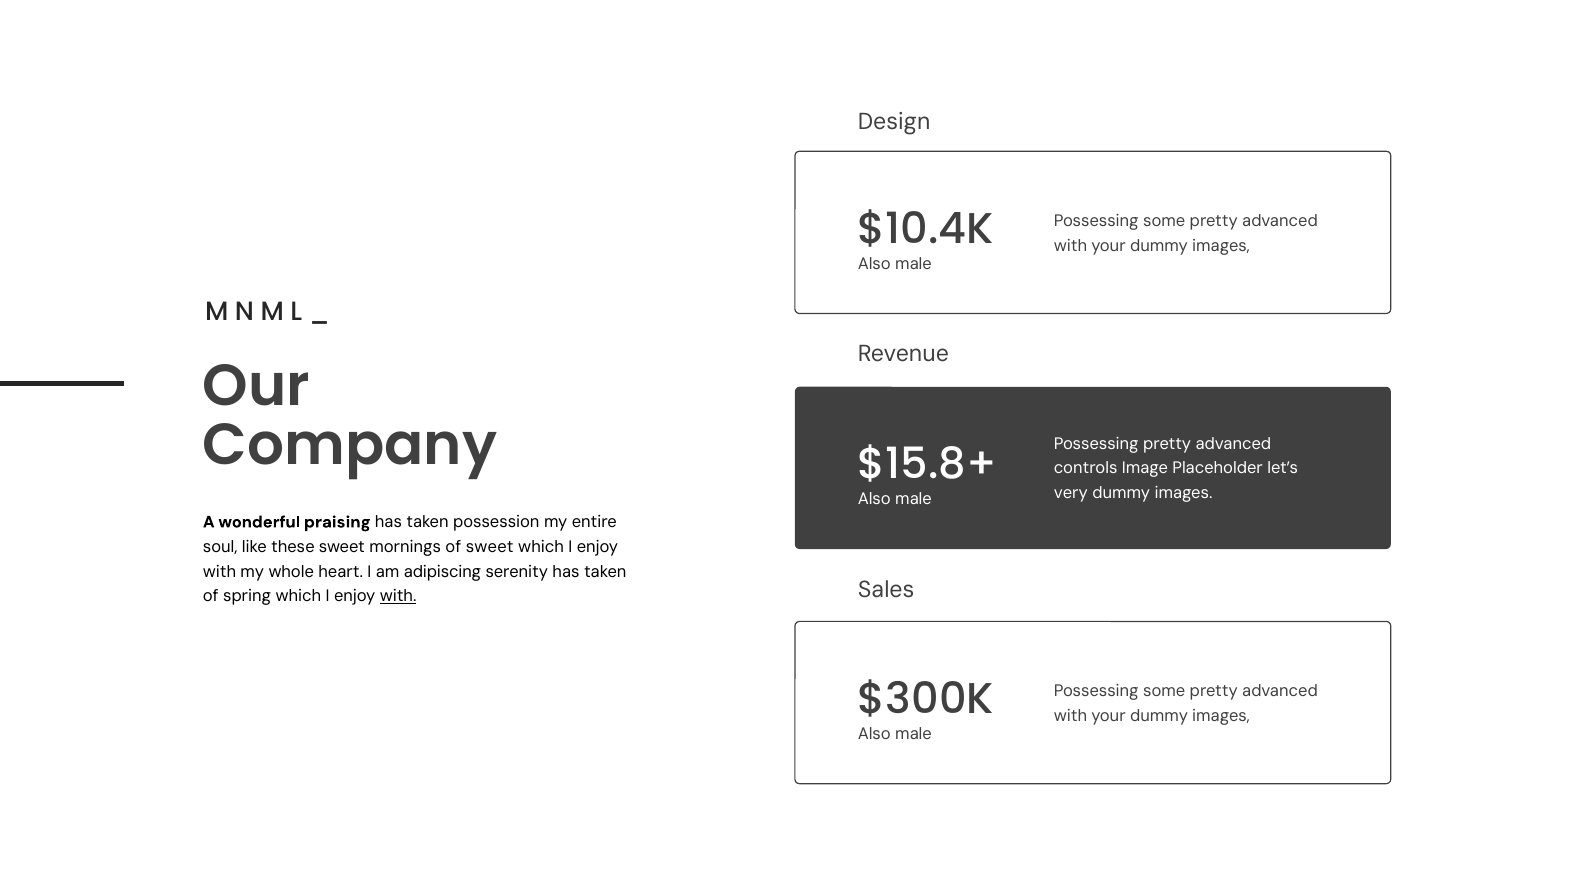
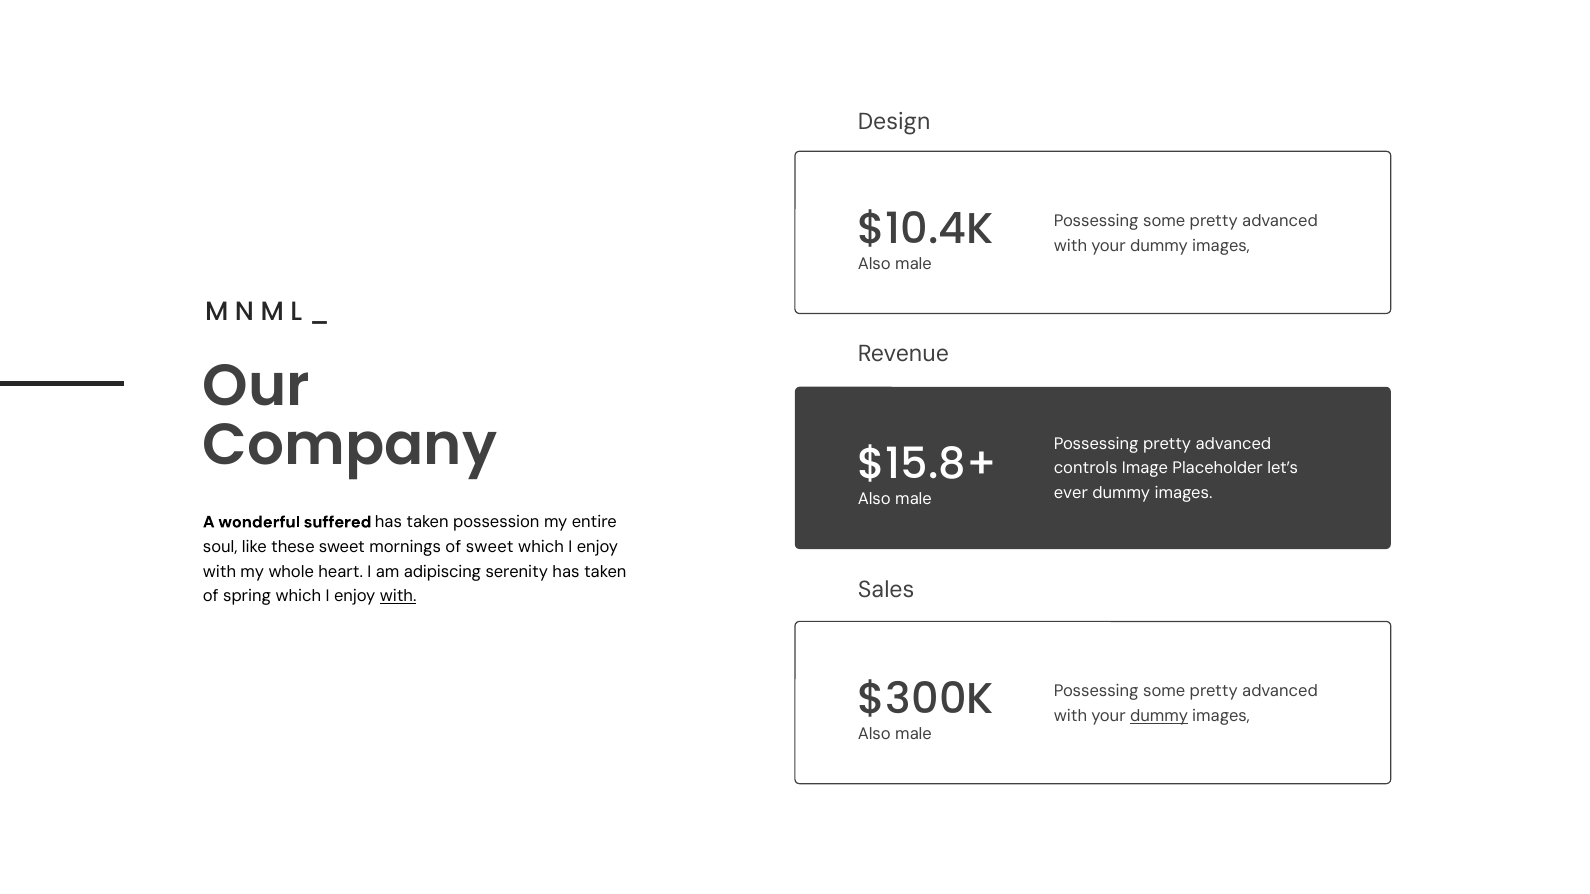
very: very -> ever (1071, 493)
praising: praising -> suffered (338, 522)
dummy underline: none -> present (1159, 716)
